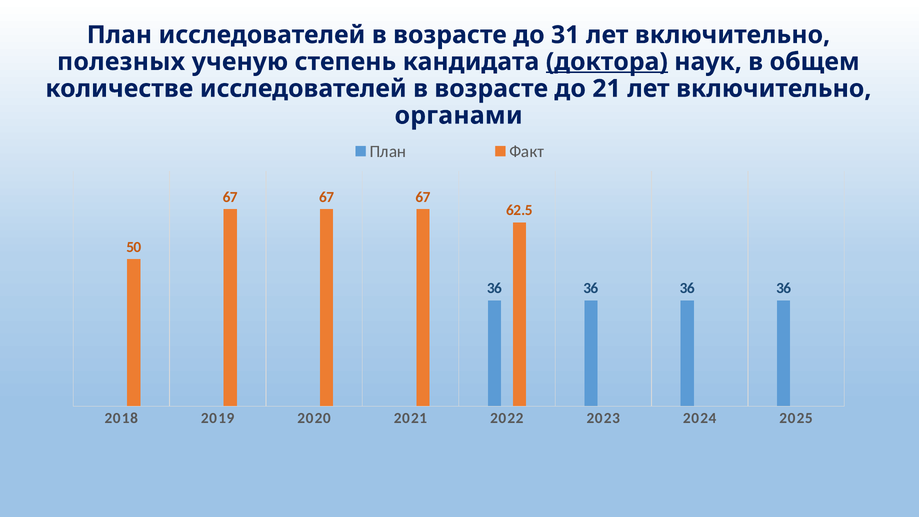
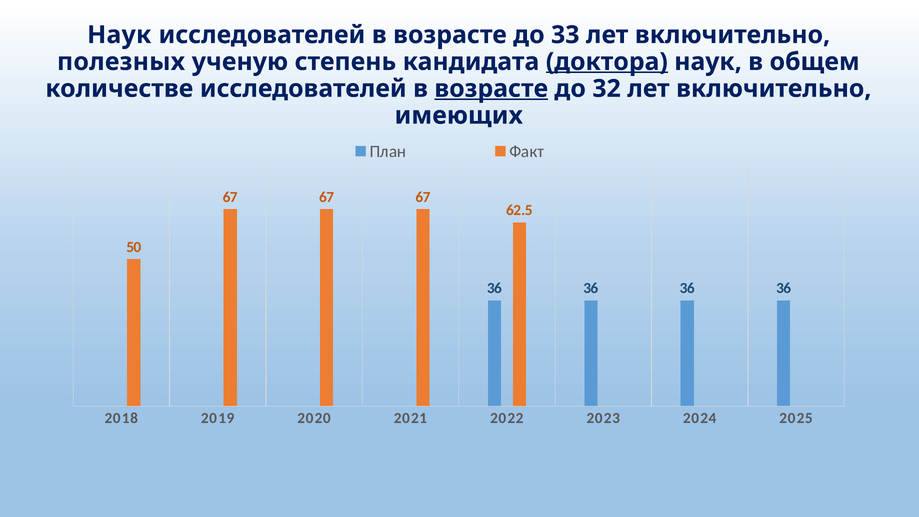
План: План -> Наук (119, 35)
31: 31 -> 33 (565, 35)
возрасте underline: none -> present (491, 89)
21: 21 -> 32 (607, 89)
органами: органами -> имеющих (459, 115)
